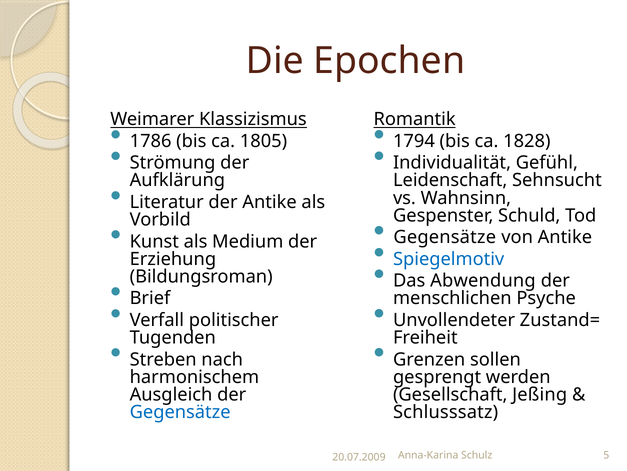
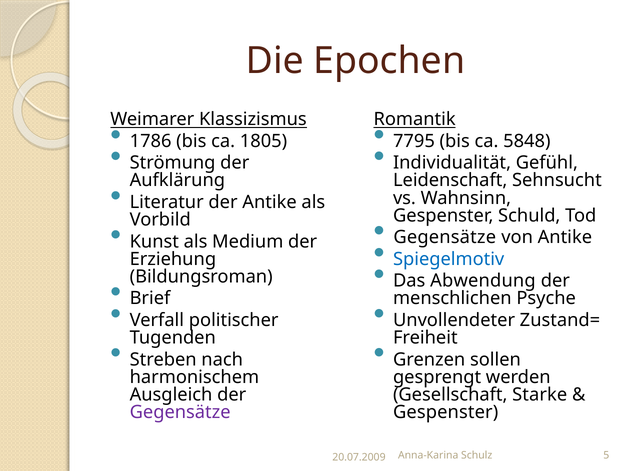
1794: 1794 -> 7795 (414, 141)
1828: 1828 -> 5848 (527, 141)
Jeßing: Jeßing -> Starke (540, 394)
Gegensätze colour: blue -> purple (180, 412)
Schlusssatz: Schlusssatz -> Gespenster (446, 412)
